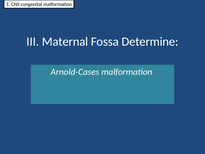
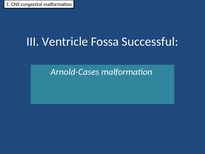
Maternal: Maternal -> Ventricle (65, 42)
Determine: Determine -> Successful (150, 42)
